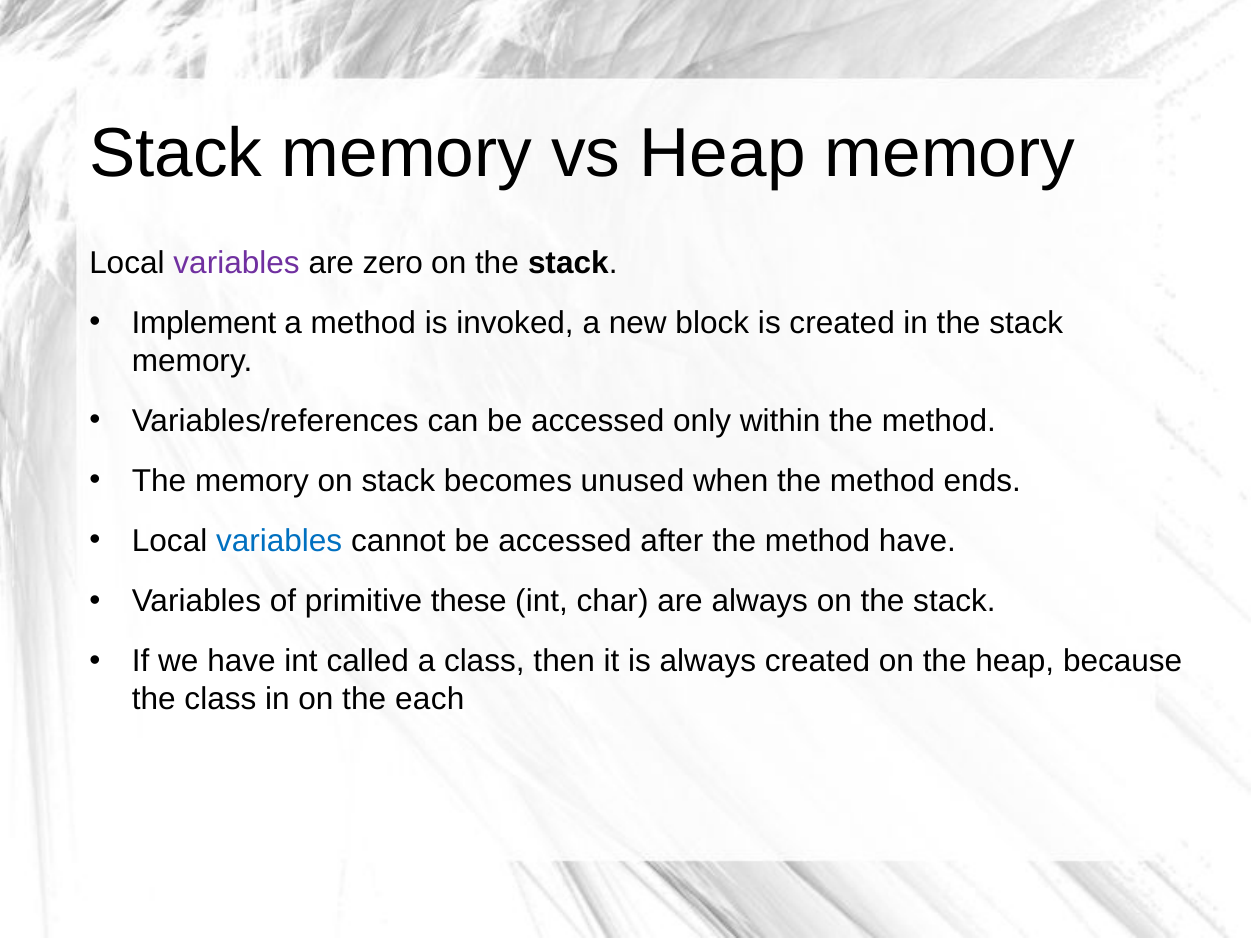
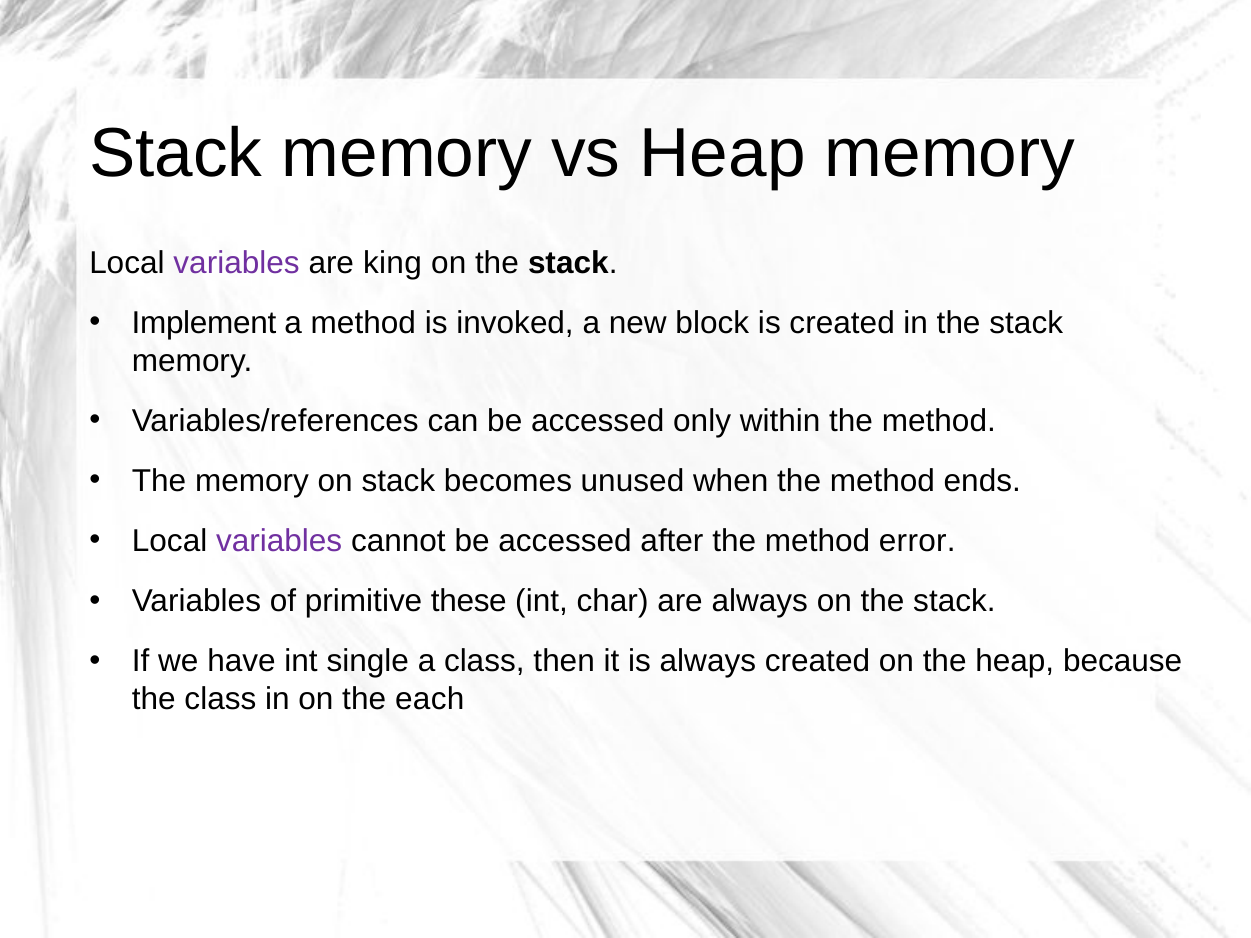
zero: zero -> king (392, 263)
variables colour: blue -> purple (279, 541)
method have: have -> error (917, 541)
called: called -> single (368, 662)
